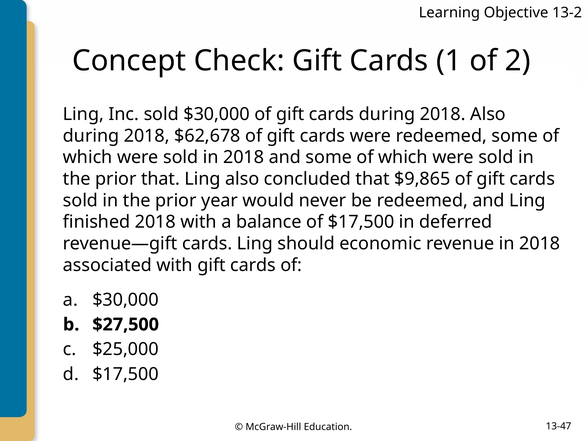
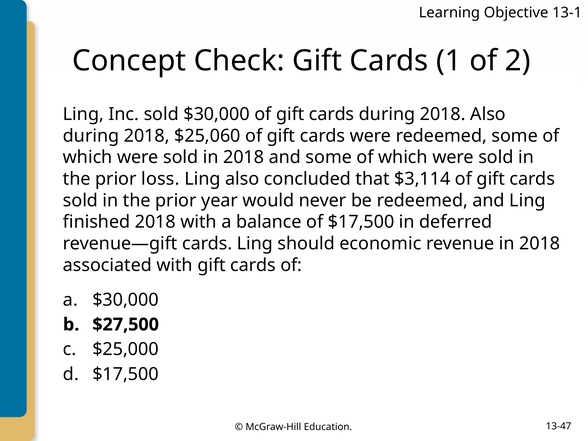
13-2: 13-2 -> 13-1 (567, 13)
$62,678: $62,678 -> $25,060 (207, 136)
prior that: that -> loss (160, 179)
$9,865: $9,865 -> $3,114 (422, 179)
